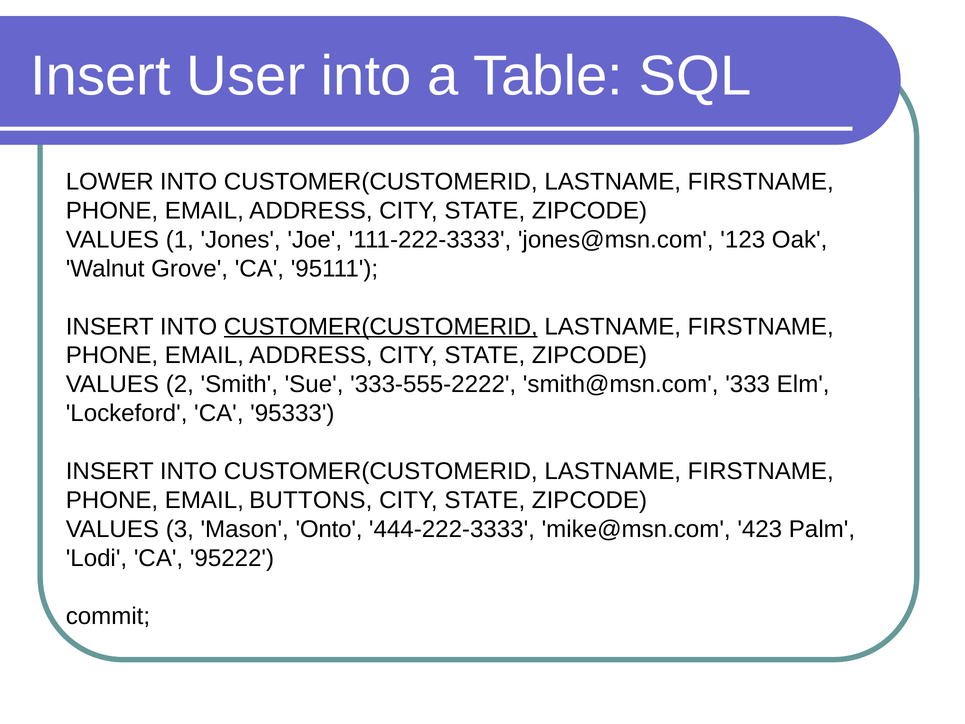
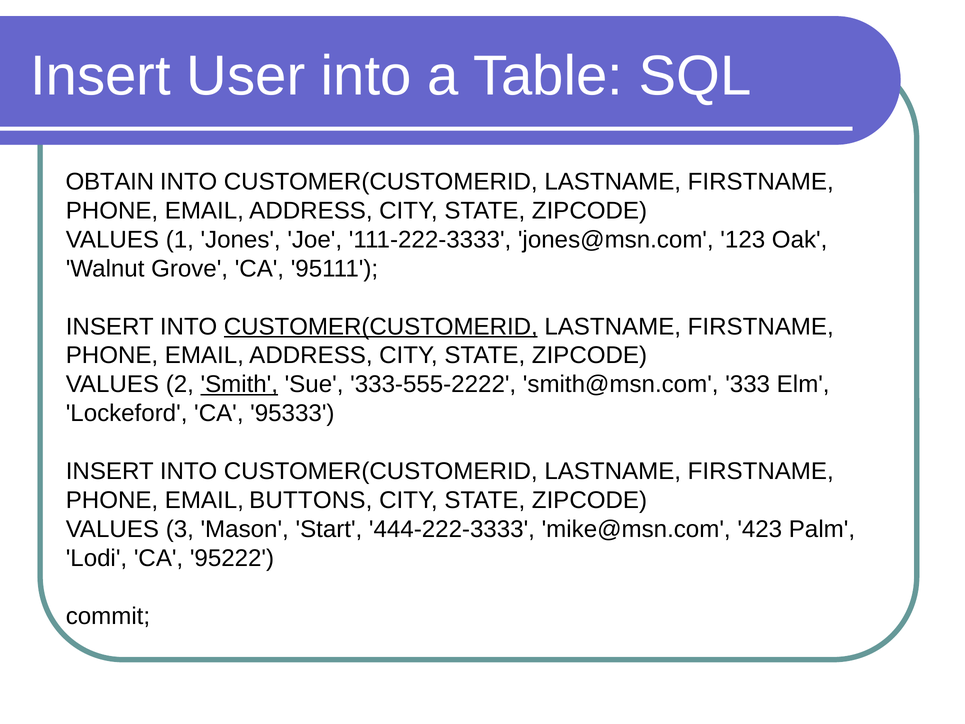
LOWER: LOWER -> OBTAIN (110, 182)
Smith underline: none -> present (239, 384)
Onto: Onto -> Start (329, 529)
